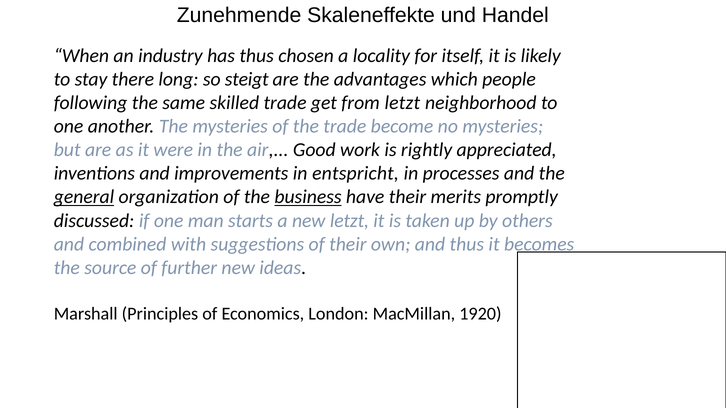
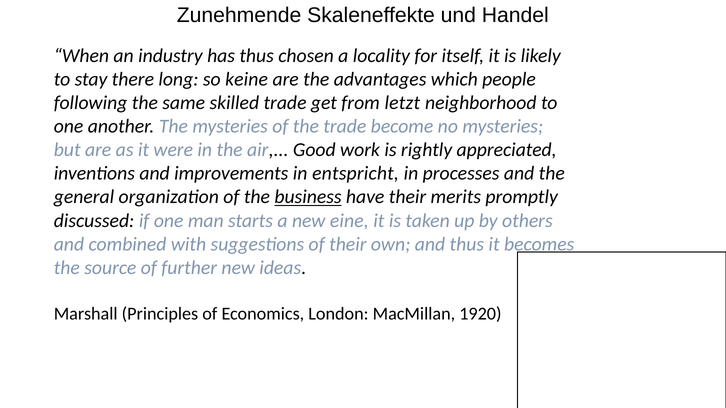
steigt: steigt -> keine (247, 79)
general underline: present -> none (84, 197)
new letzt: letzt -> eine (349, 221)
